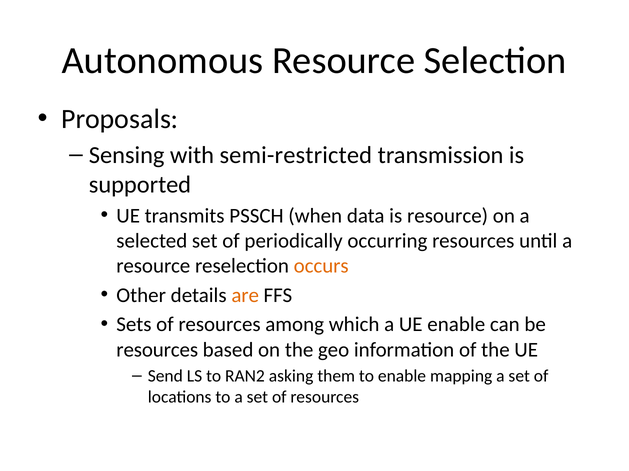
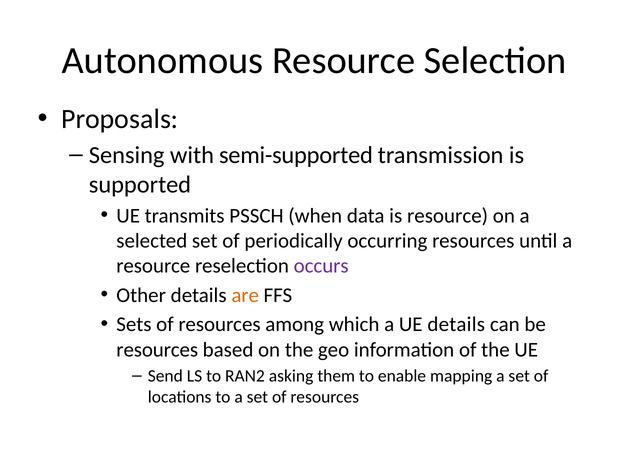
semi-restricted: semi-restricted -> semi-supported (296, 155)
occurs colour: orange -> purple (321, 266)
UE enable: enable -> details (456, 325)
